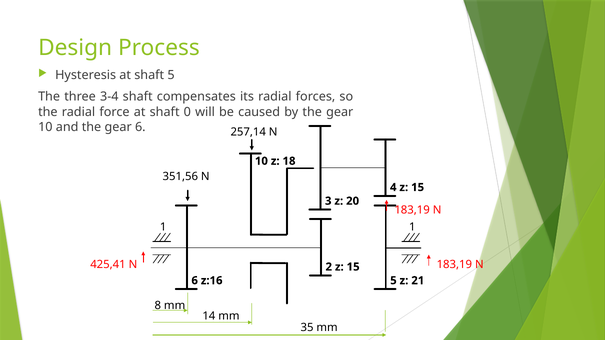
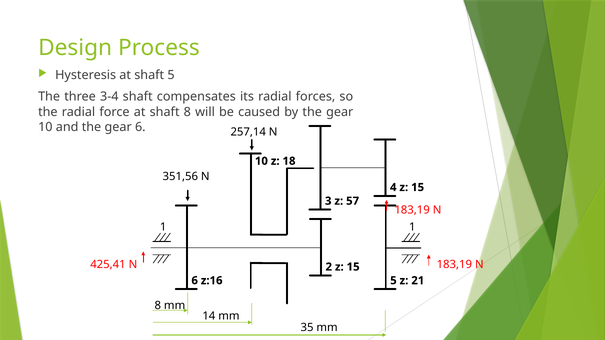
shaft 0: 0 -> 8 (187, 112)
20: 20 -> 57 (353, 201)
